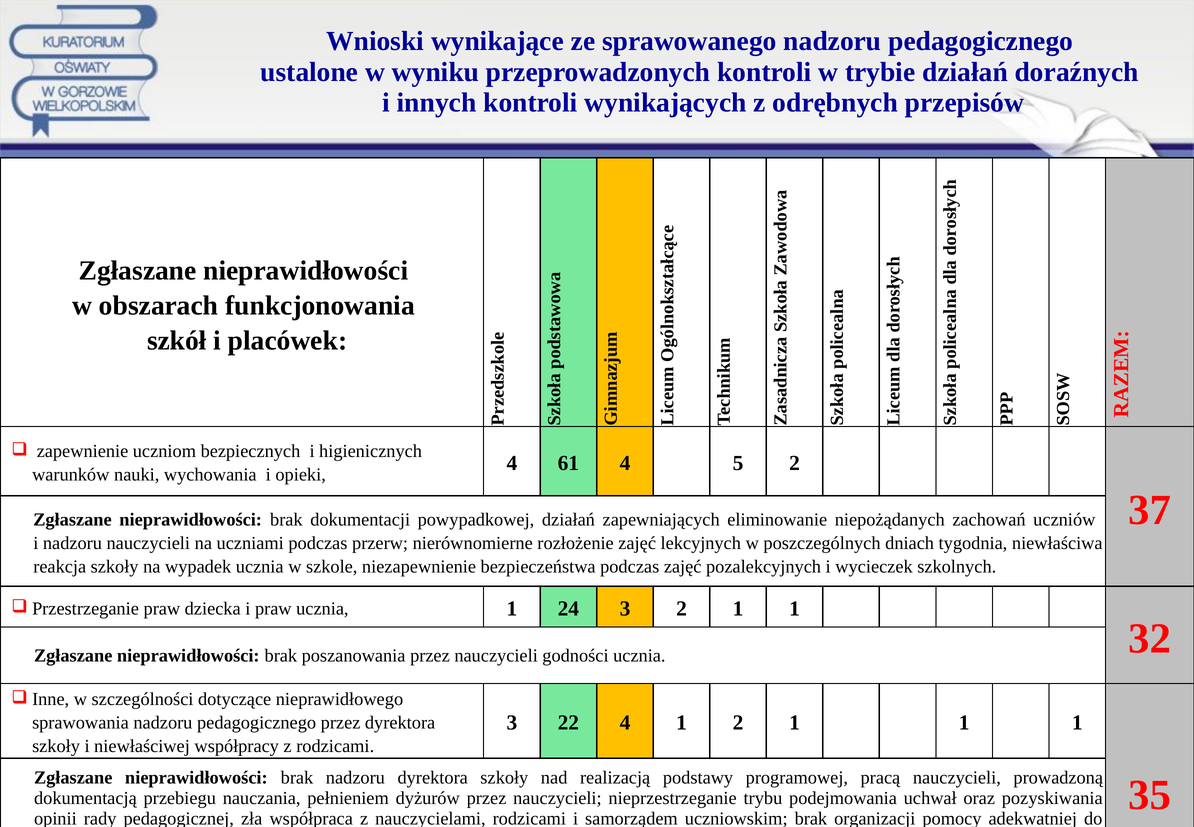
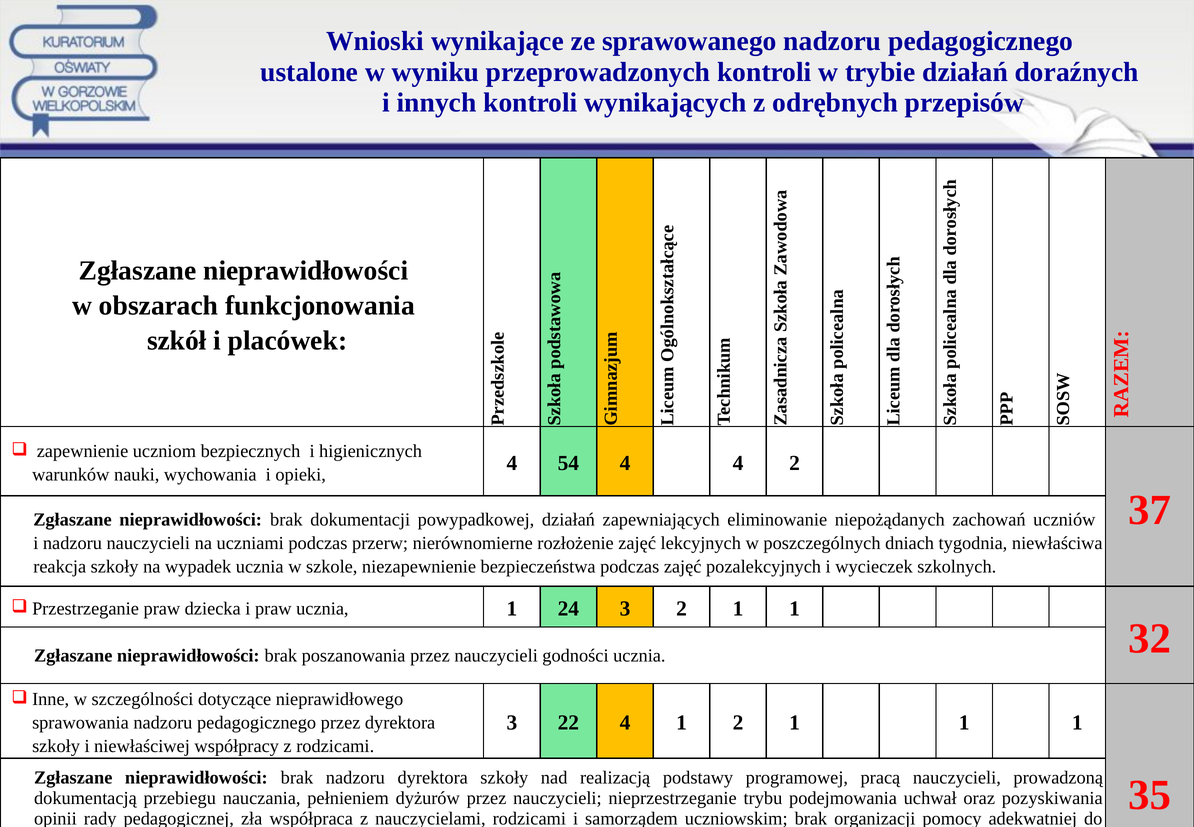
61: 61 -> 54 (568, 463)
4 5: 5 -> 4 (738, 463)
